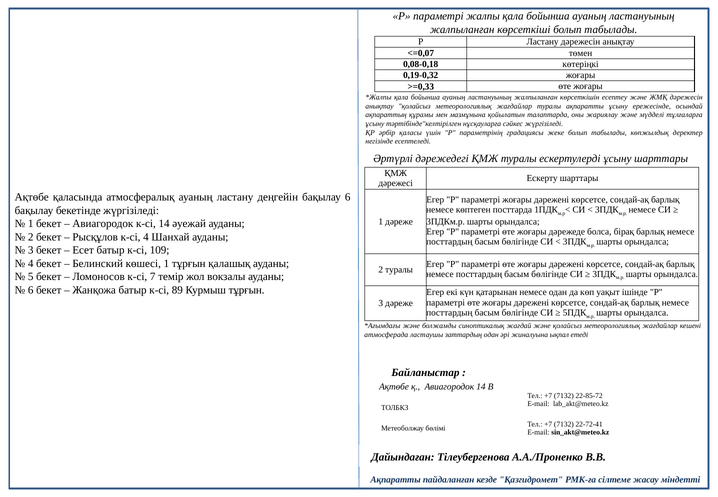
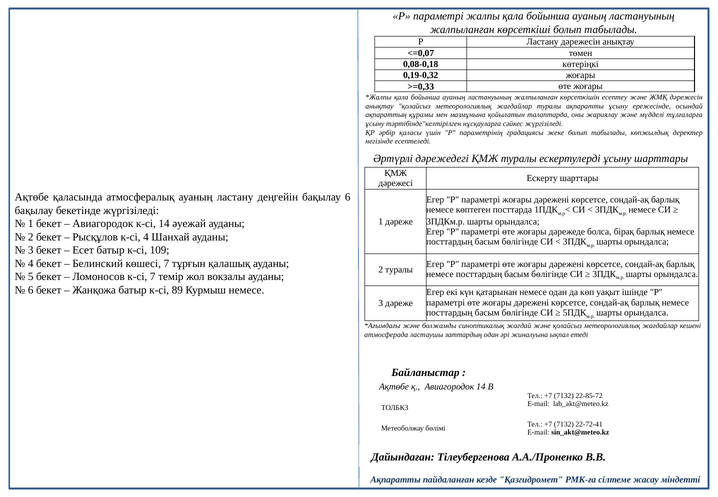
көшесі 1: 1 -> 7 (166, 264)
Курмыш тұрғын: тұрғын -> немесе (246, 290)
